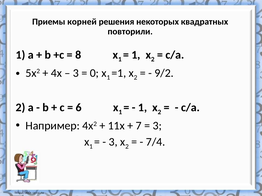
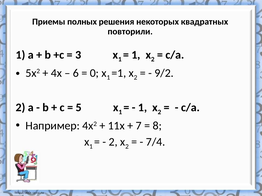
корней: корней -> полных (82, 22)
8: 8 -> 3 (78, 55)
3: 3 -> 6 (76, 73)
6: 6 -> 5 (79, 108)
3: 3 -> 8 (157, 126)
3: 3 -> 2 (113, 142)
